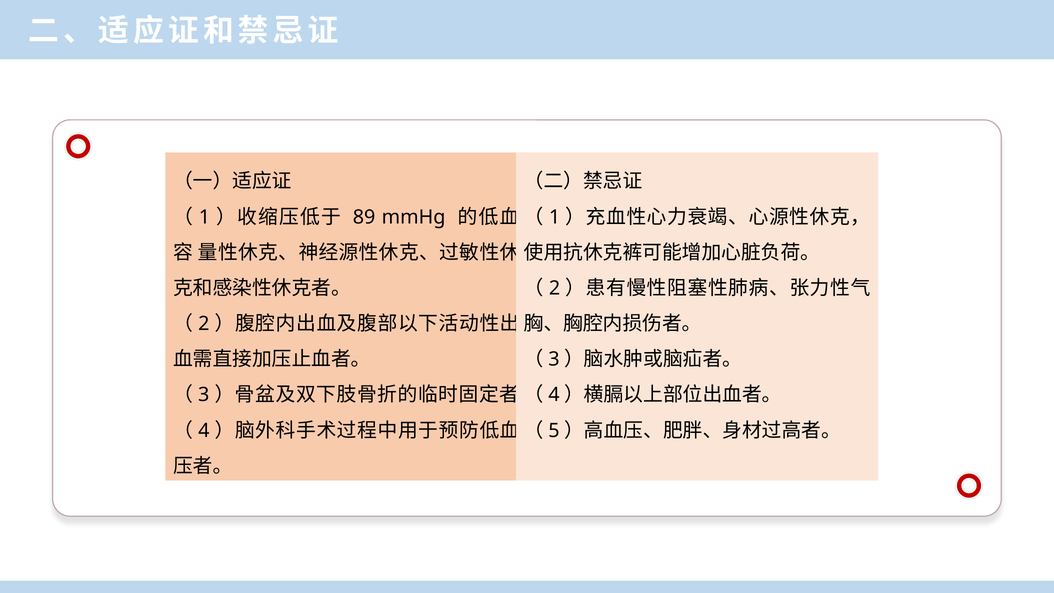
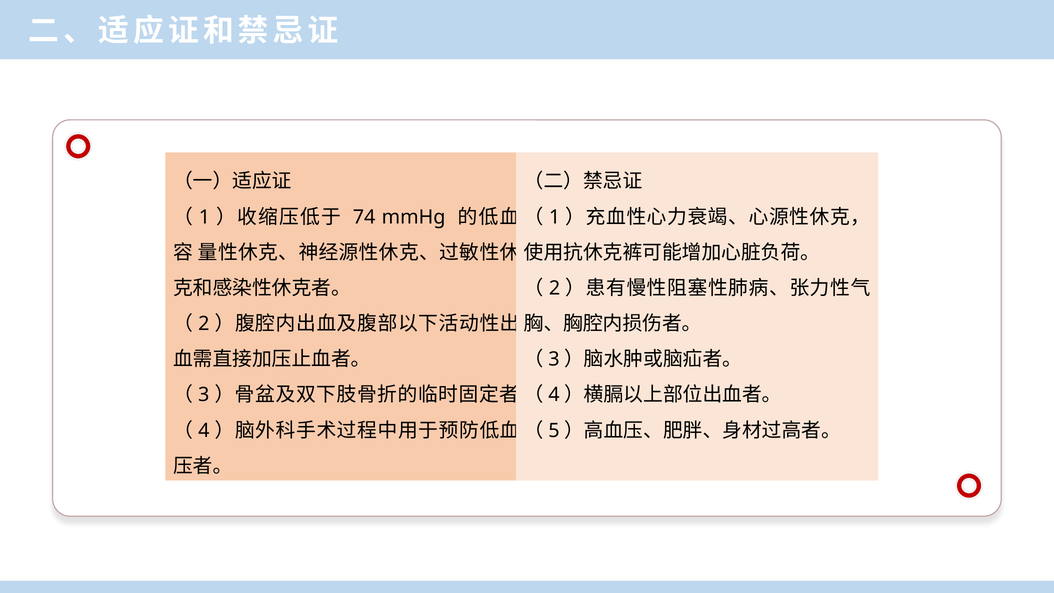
89: 89 -> 74 (364, 217)
